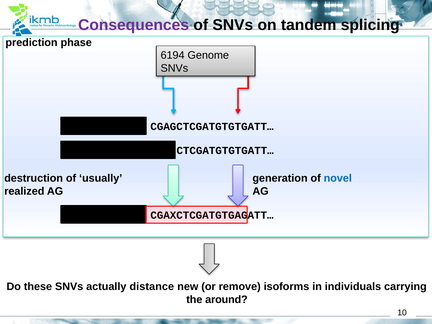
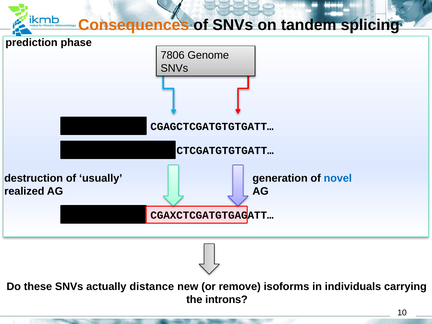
Consequences colour: purple -> orange (134, 25)
6194: 6194 -> 7806 (173, 55)
around: around -> introns (226, 300)
